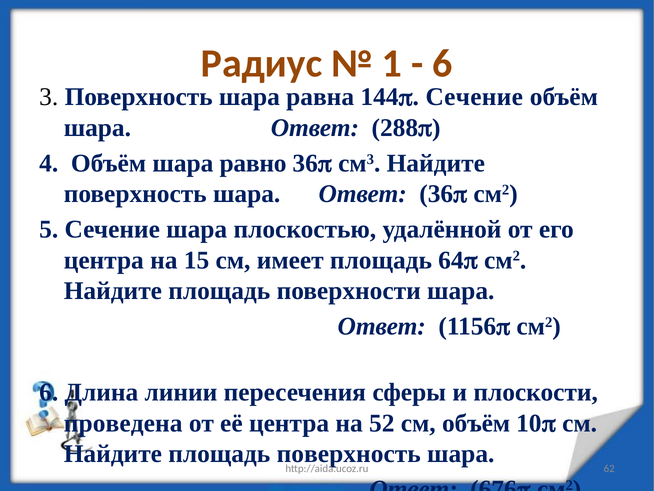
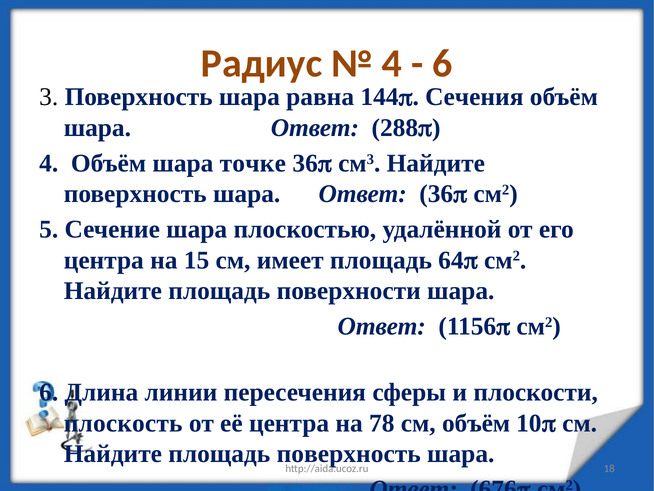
1: 1 -> 4 (392, 63)
Сечение: Сечение -> Сечения (474, 97)
равно: равно -> точке (253, 163)
проведена: проведена -> плоскость (123, 423)
52: 52 -> 78 (382, 423)
62: 62 -> 18 (609, 468)
